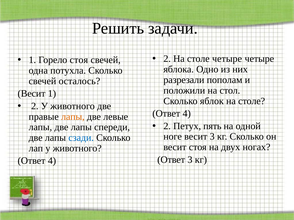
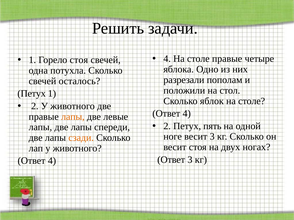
2: 2 -> 4 (167, 59)
столе четыре: четыре -> правые (227, 59)
Весит: Весит -> Петух (32, 94)
сзади colour: blue -> orange (81, 138)
